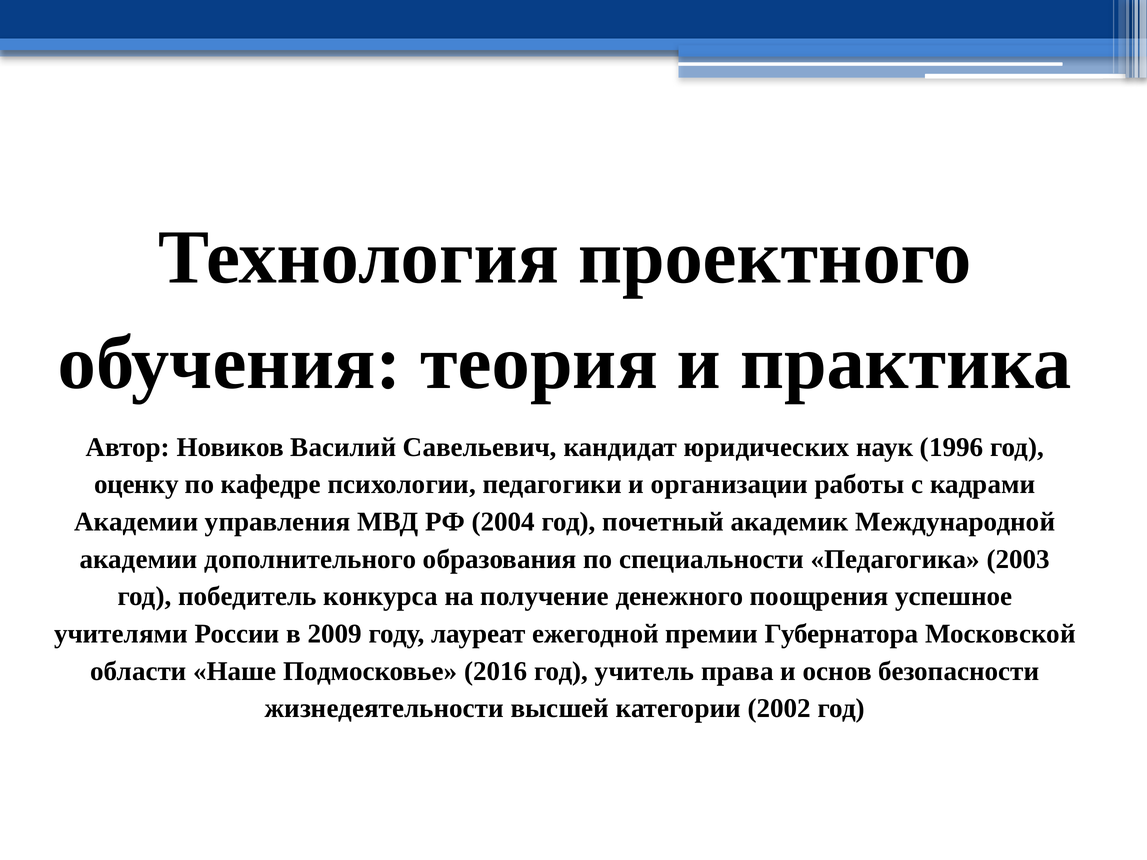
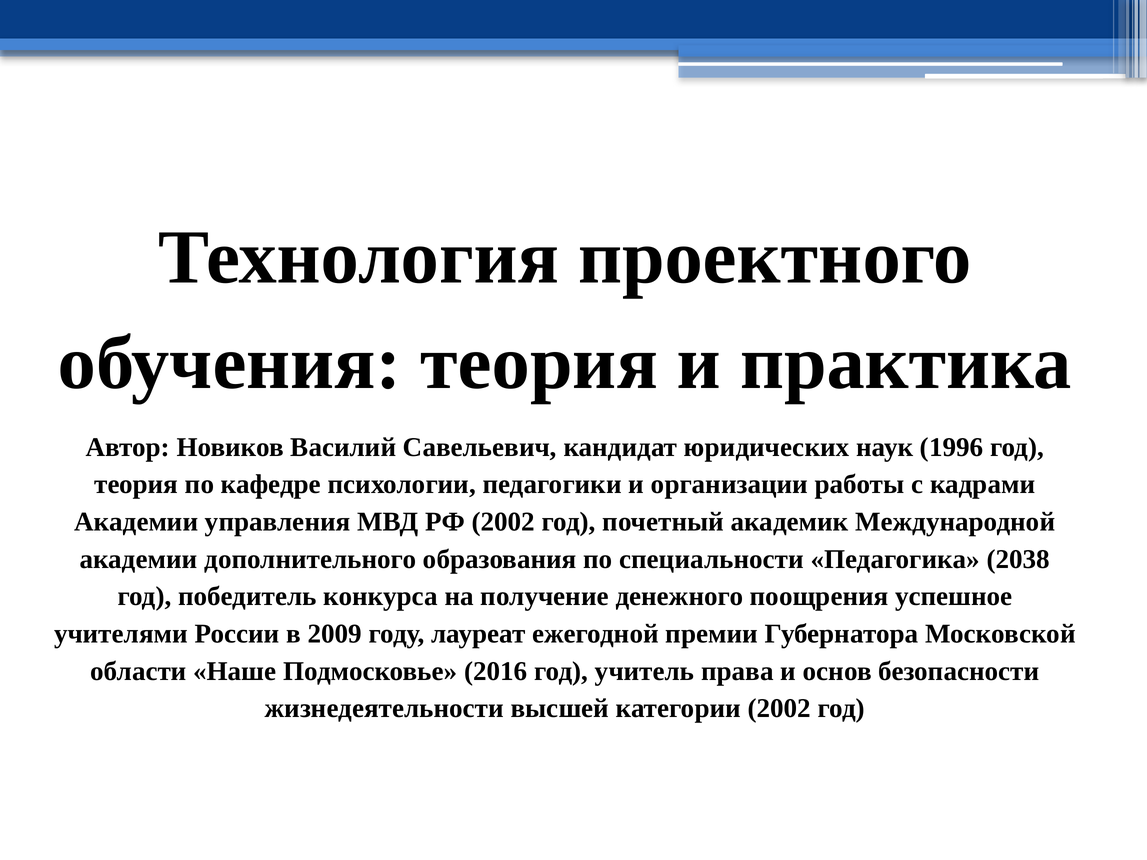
оценку: оценку -> теория (136, 485)
РФ 2004: 2004 -> 2002 (503, 522)
2003: 2003 -> 2038 (1018, 559)
